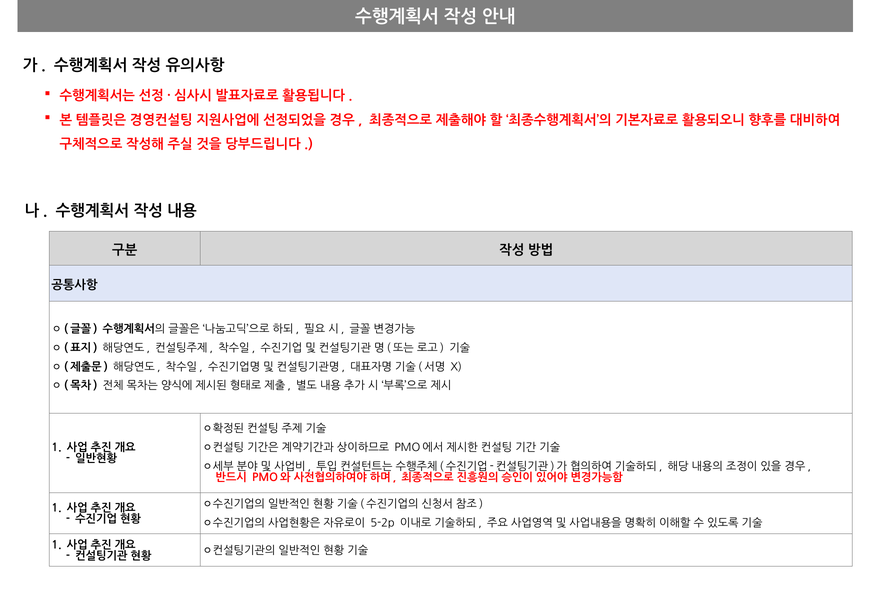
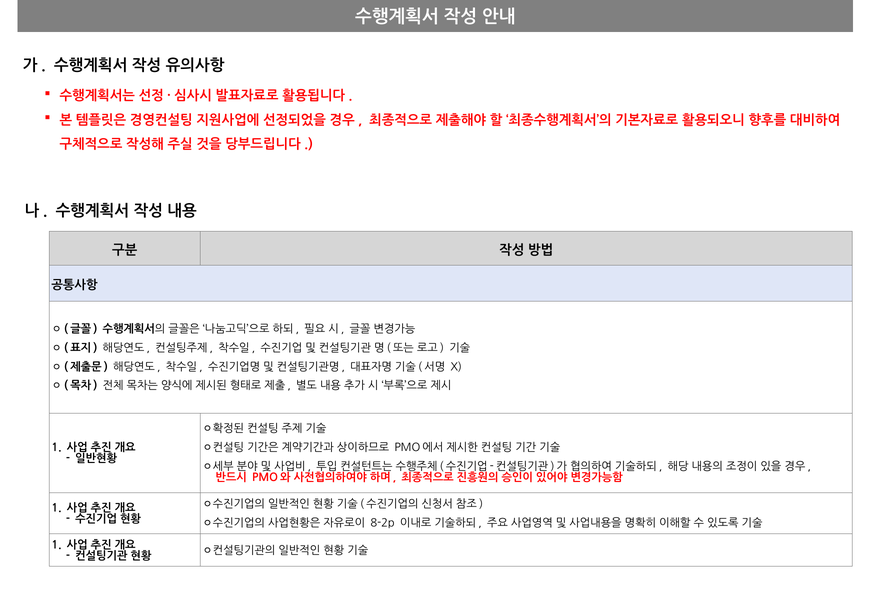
5-2p: 5-2p -> 8-2p (383, 523)
